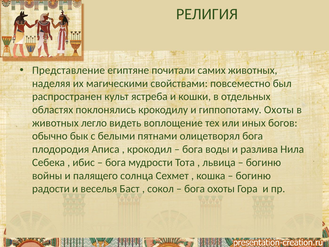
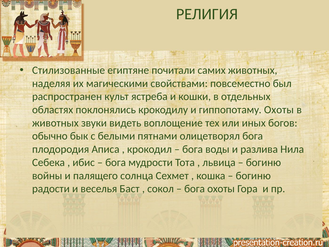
Представление: Представление -> Стилизованные (69, 70)
легло: легло -> звуки (94, 123)
